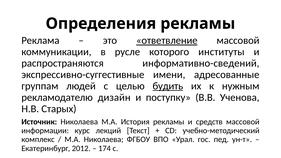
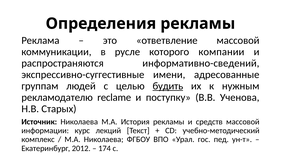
ответвление underline: present -> none (167, 40)
институты: институты -> компании (221, 52)
дизайн: дизайн -> reclame (114, 97)
